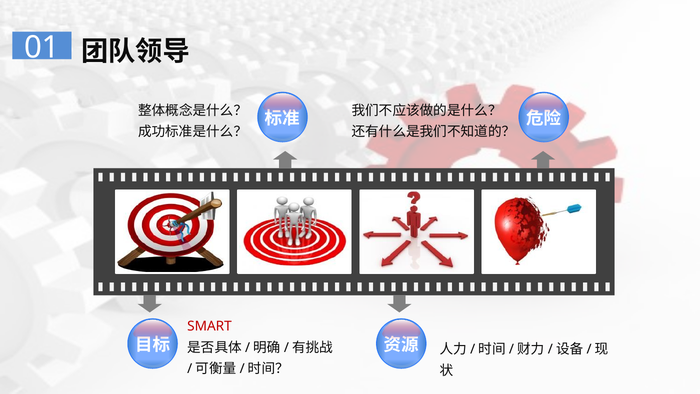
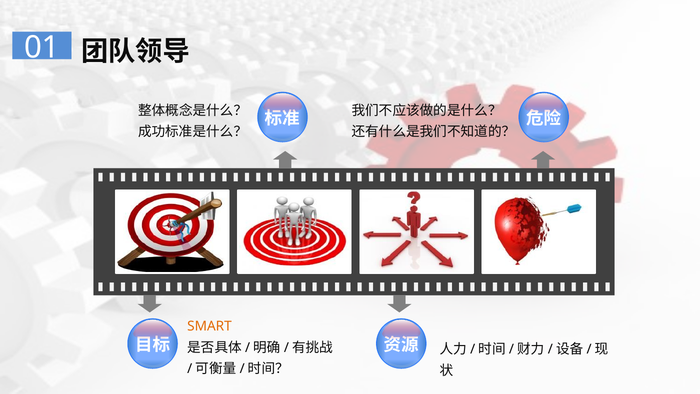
SMART colour: red -> orange (209, 326)
